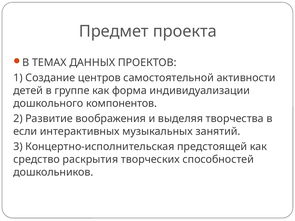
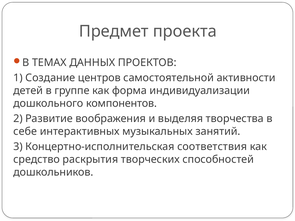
если: если -> себе (25, 132)
предстоящей: предстоящей -> соответствия (212, 147)
